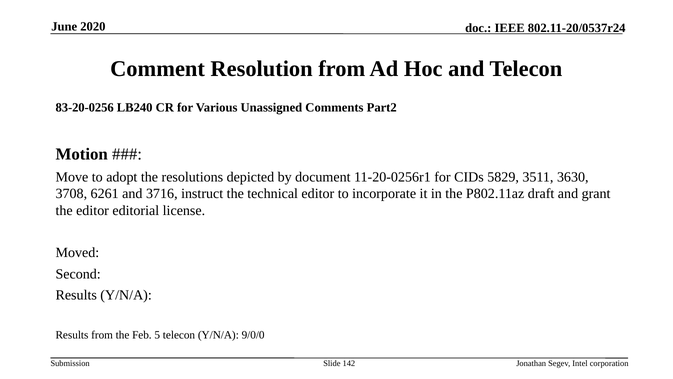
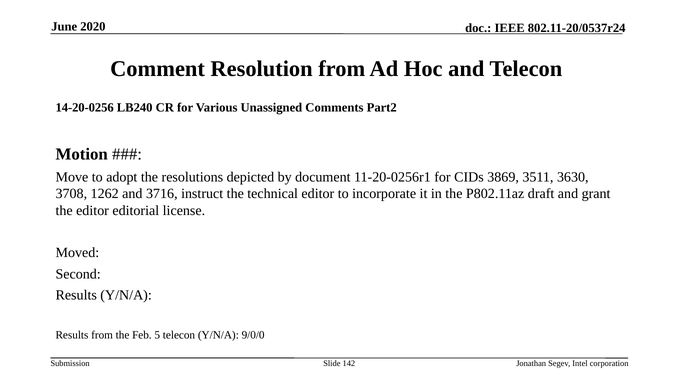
83-20-0256: 83-20-0256 -> 14-20-0256 (85, 108)
5829: 5829 -> 3869 (503, 177)
6261: 6261 -> 1262 (105, 194)
